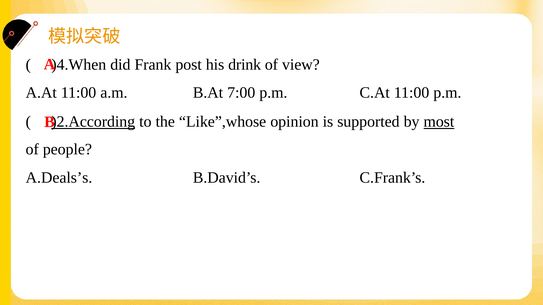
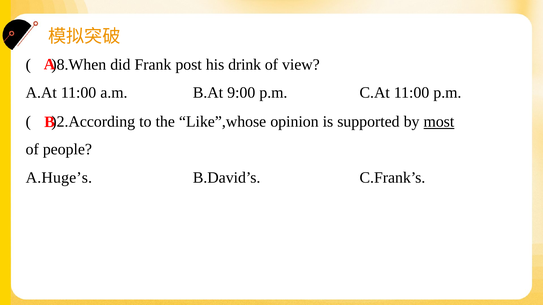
)4.When: )4.When -> )8.When (79, 65)
7:00: 7:00 -> 9:00 (241, 93)
)2.According underline: present -> none (93, 122)
A.Deals’s: A.Deals’s -> A.Huge’s (59, 178)
